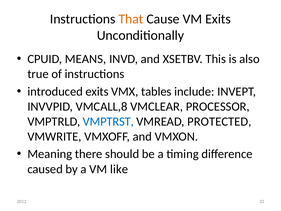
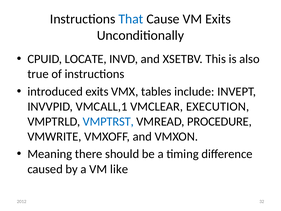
That colour: orange -> blue (131, 19)
MEANS: MEANS -> LOCATE (86, 59)
VMCALL,8: VMCALL,8 -> VMCALL,1 (102, 106)
PROCESSOR: PROCESSOR -> EXECUTION (218, 106)
PROTECTED: PROTECTED -> PROCEDURE (219, 121)
